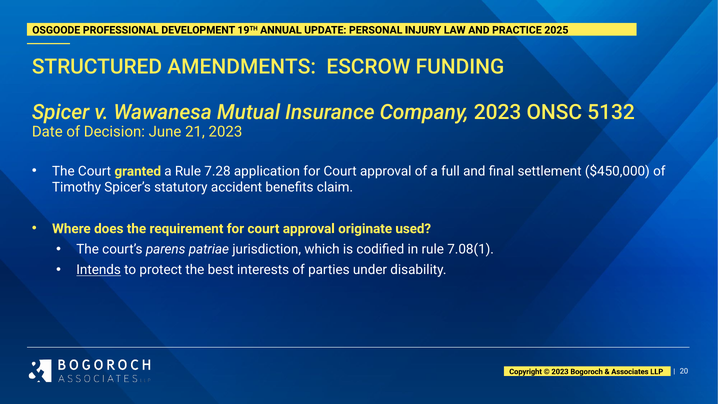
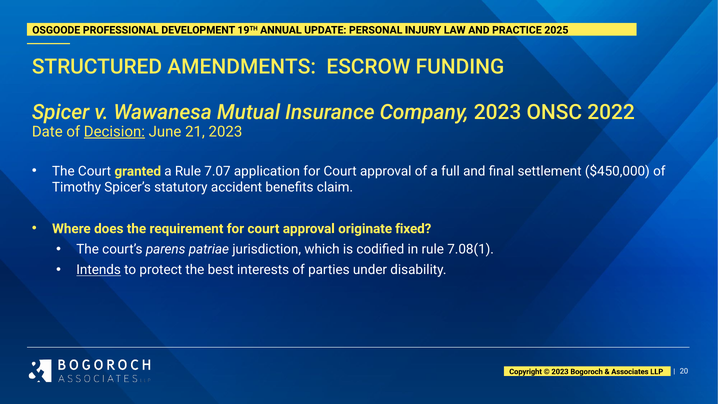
5132: 5132 -> 2022 (611, 112)
Decision underline: none -> present (114, 132)
7.28: 7.28 -> 7.07 (217, 171)
used: used -> fixed (413, 229)
